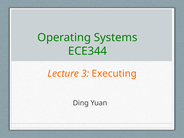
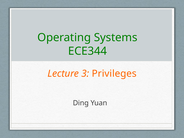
Executing: Executing -> Privileges (114, 74)
